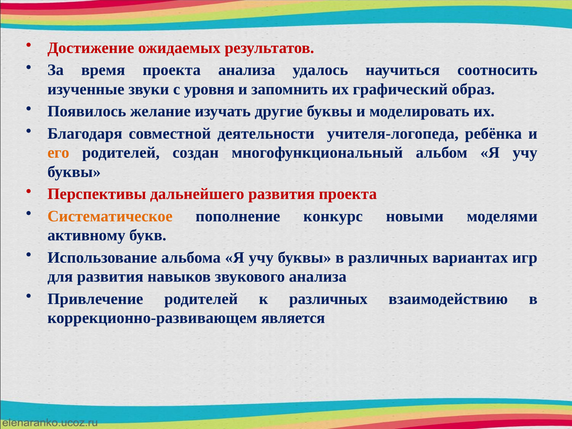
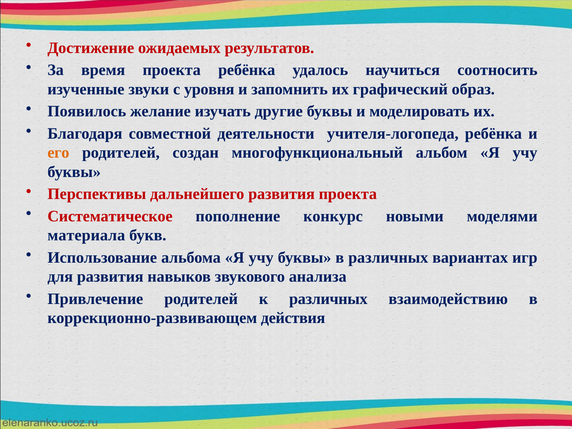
проекта анализа: анализа -> ребёнка (247, 70)
Систематическое colour: orange -> red (110, 216)
активному: активному -> материала (86, 235)
является: является -> действия (293, 318)
